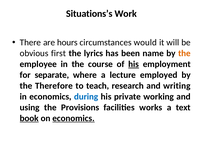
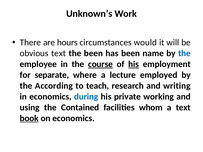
Situations’s: Situations’s -> Unknown’s (89, 14)
obvious first: first -> text (59, 53)
the lyrics: lyrics -> been (93, 53)
the colour: orange -> blue (184, 53)
course underline: none -> present (100, 64)
Therefore: Therefore -> According (54, 86)
Provisions: Provisions -> Contained (80, 108)
works: works -> whom (151, 108)
economics underline: present -> none (74, 118)
